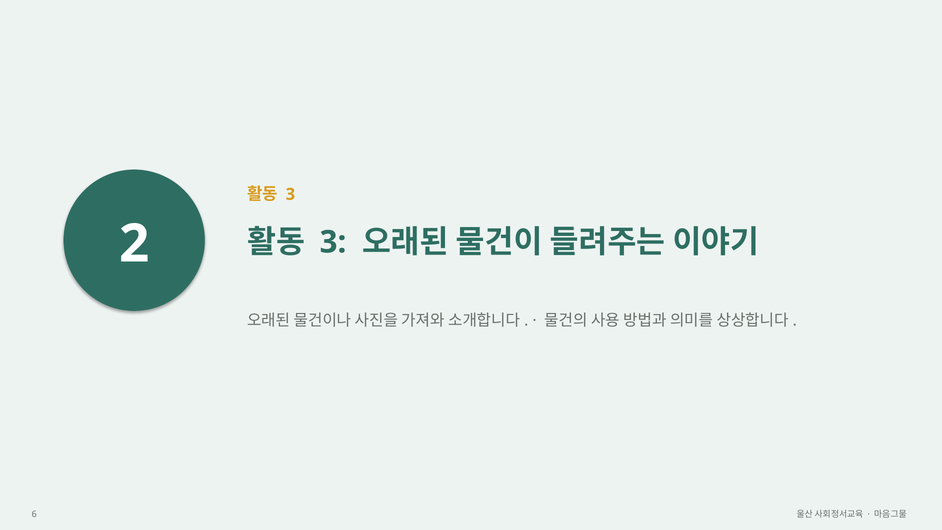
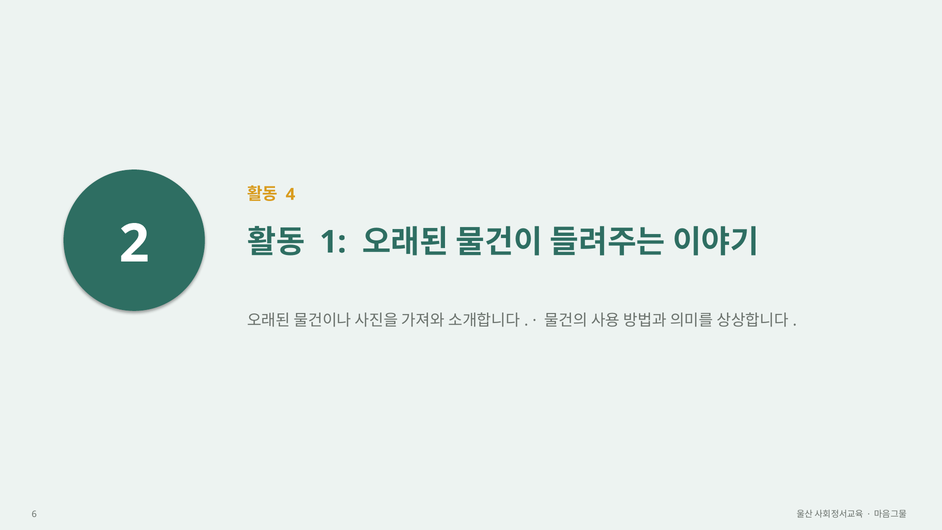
3: 3 -> 4 (290, 194)
3: 3 -> 1 (333, 242)
